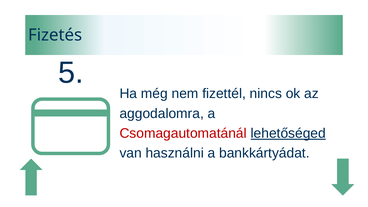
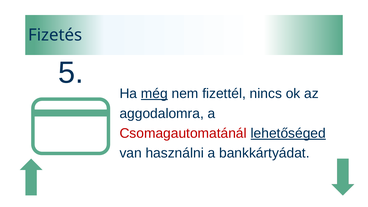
még underline: none -> present (154, 94)
